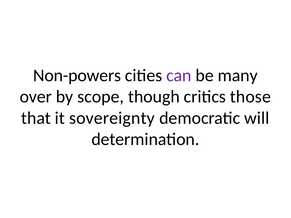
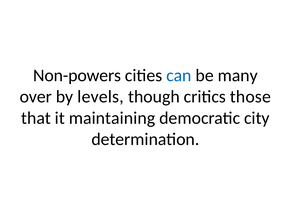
can colour: purple -> blue (179, 75)
scope: scope -> levels (101, 97)
sovereignty: sovereignty -> maintaining (112, 118)
will: will -> city (257, 118)
